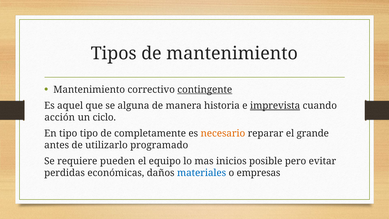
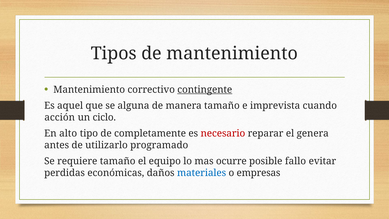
manera historia: historia -> tamaño (222, 106)
imprevista underline: present -> none (275, 106)
En tipo: tipo -> alto (68, 133)
necesario colour: orange -> red (223, 133)
grande: grande -> genera (313, 133)
requiere pueden: pueden -> tamaño (118, 161)
inicios: inicios -> ocurre (231, 161)
pero: pero -> fallo (295, 161)
